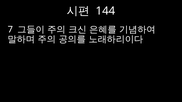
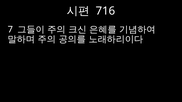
144: 144 -> 716 (105, 11)
